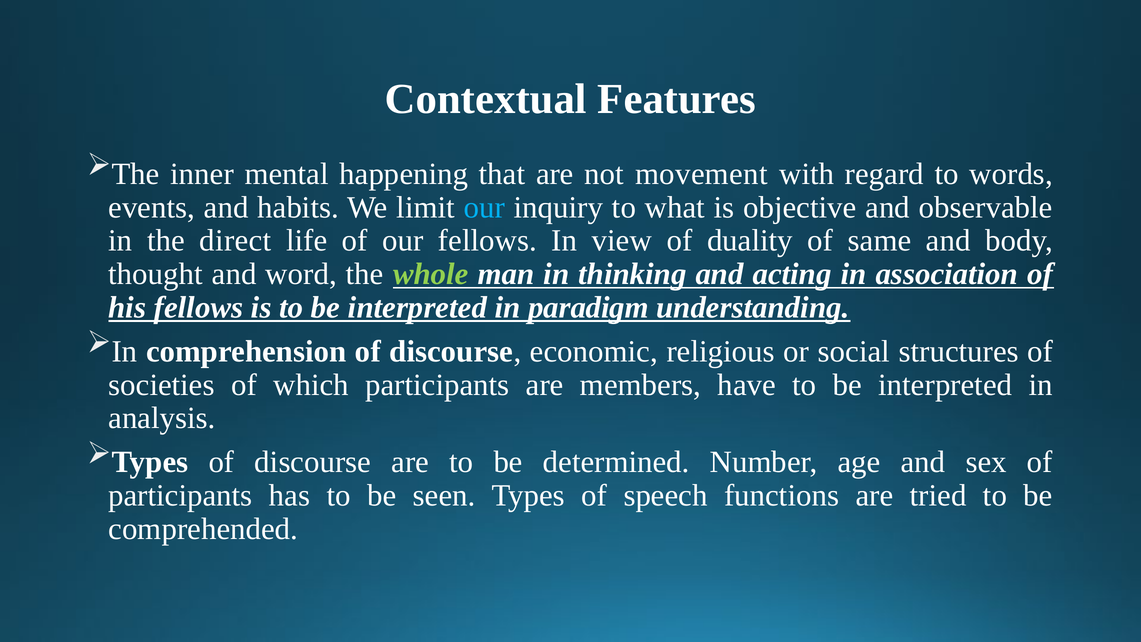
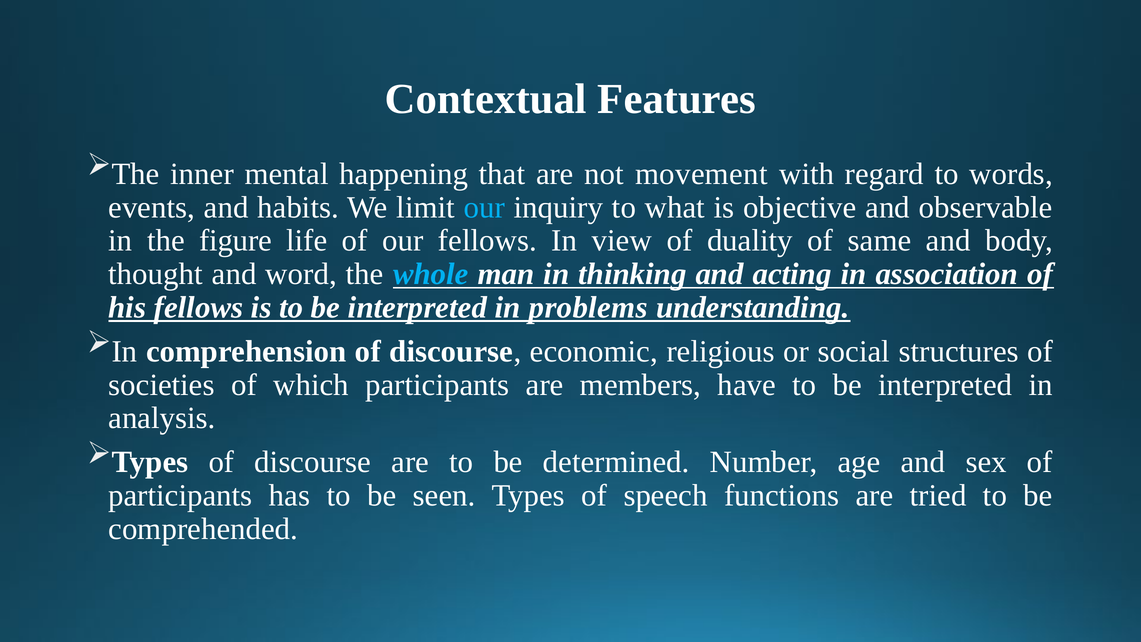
direct: direct -> figure (236, 241)
whole colour: light green -> light blue (431, 274)
paradigm: paradigm -> problems (588, 307)
